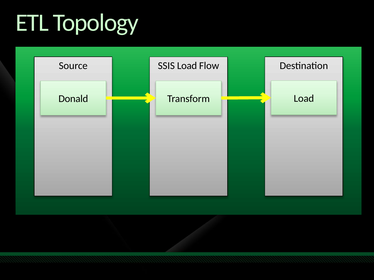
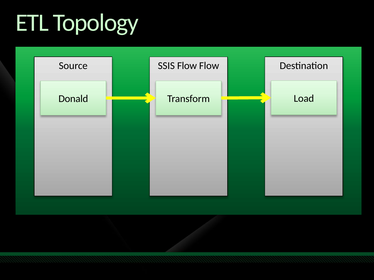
SSIS Load: Load -> Flow (187, 66)
